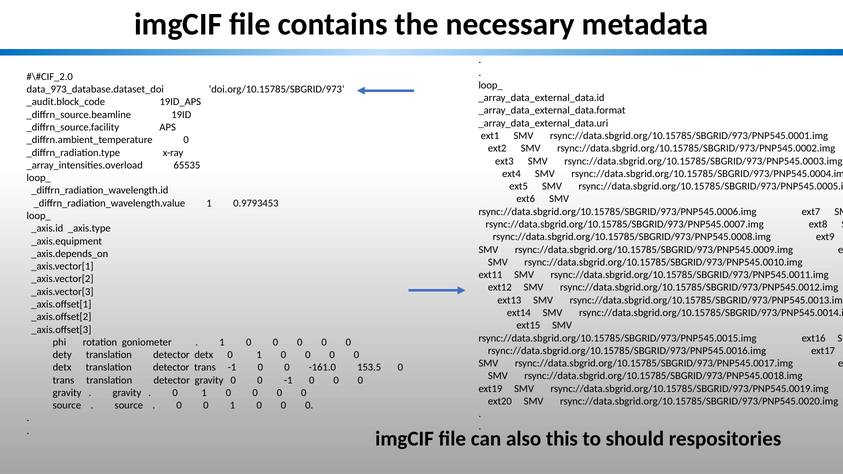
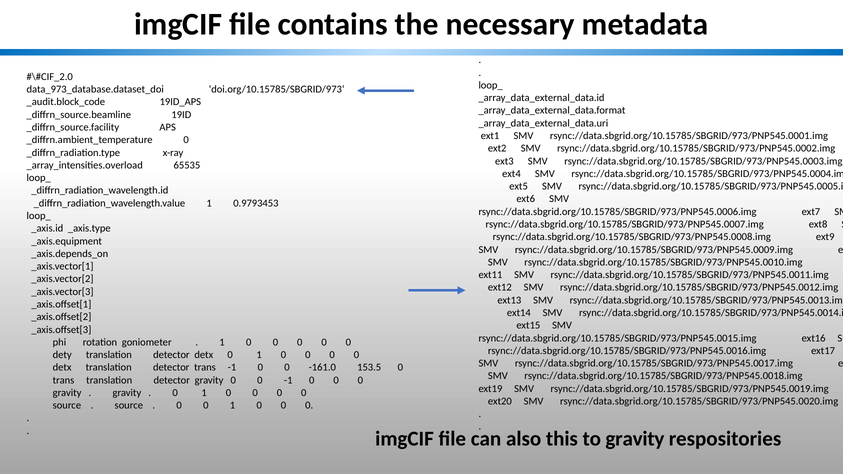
to should: should -> gravity (635, 439)
